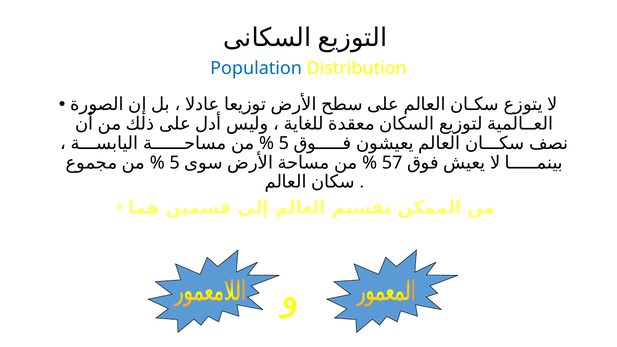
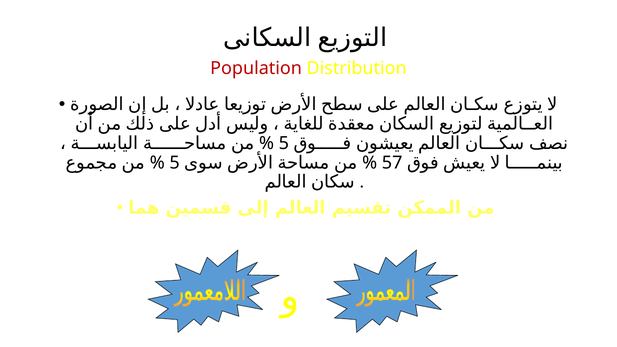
Population colour: blue -> red (256, 68)
